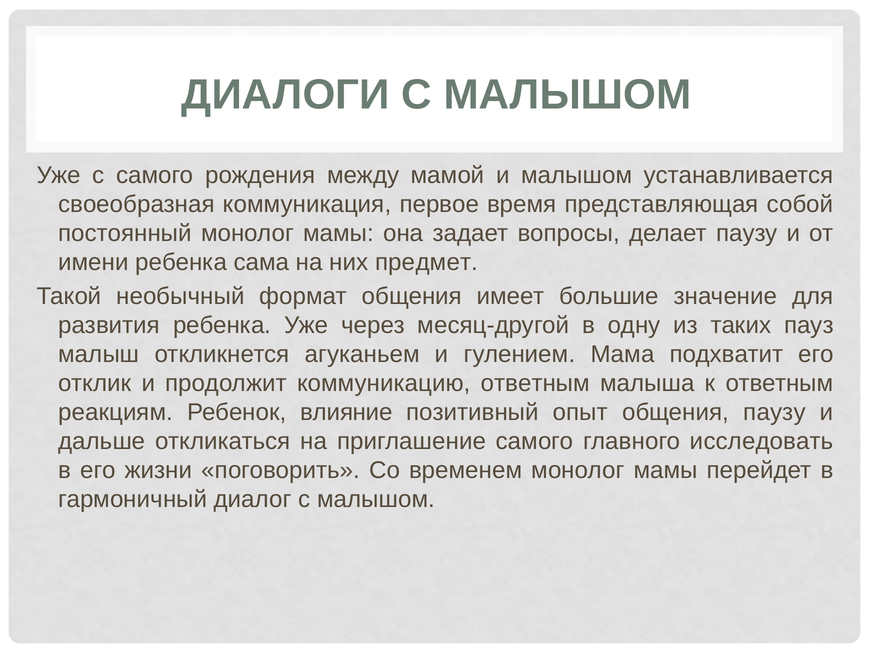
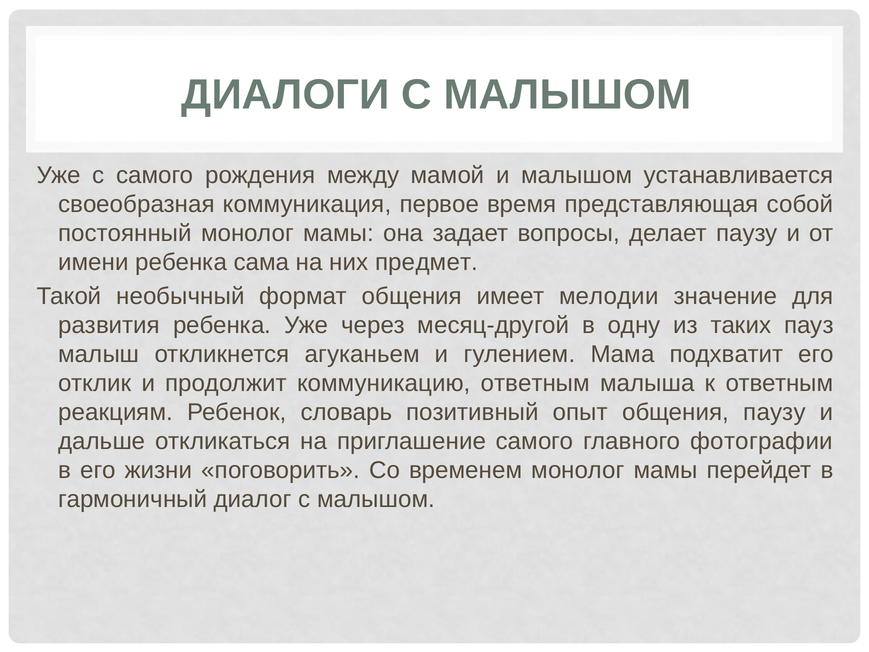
большие: большие -> мелодии (609, 296)
влияние: влияние -> словарь (346, 412)
исследовать: исследовать -> фотографии (762, 441)
